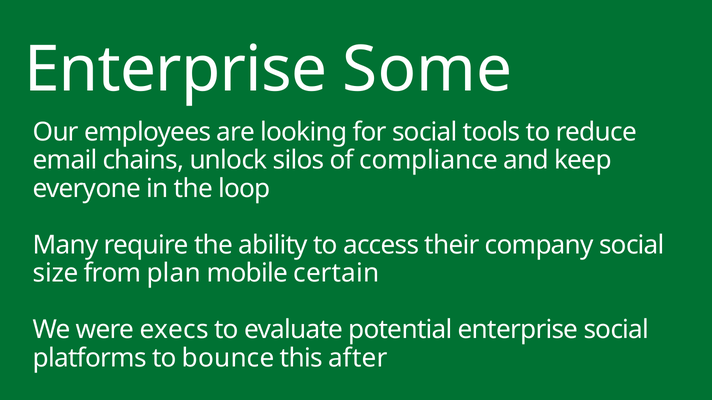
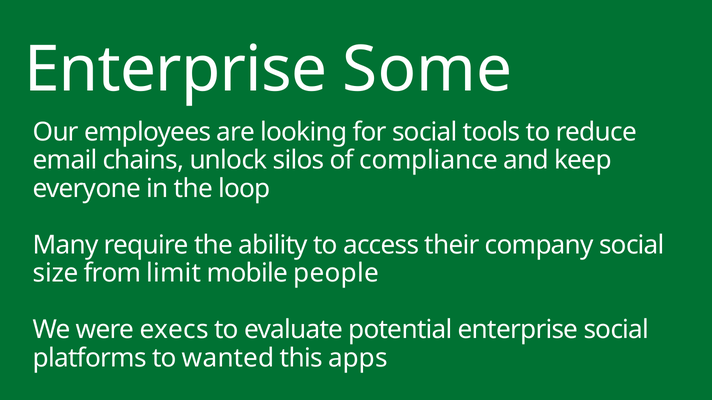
plan: plan -> limit (174, 274)
certain: certain -> people (336, 274)
bounce: bounce -> wanted (228, 358)
after: after -> apps (358, 358)
